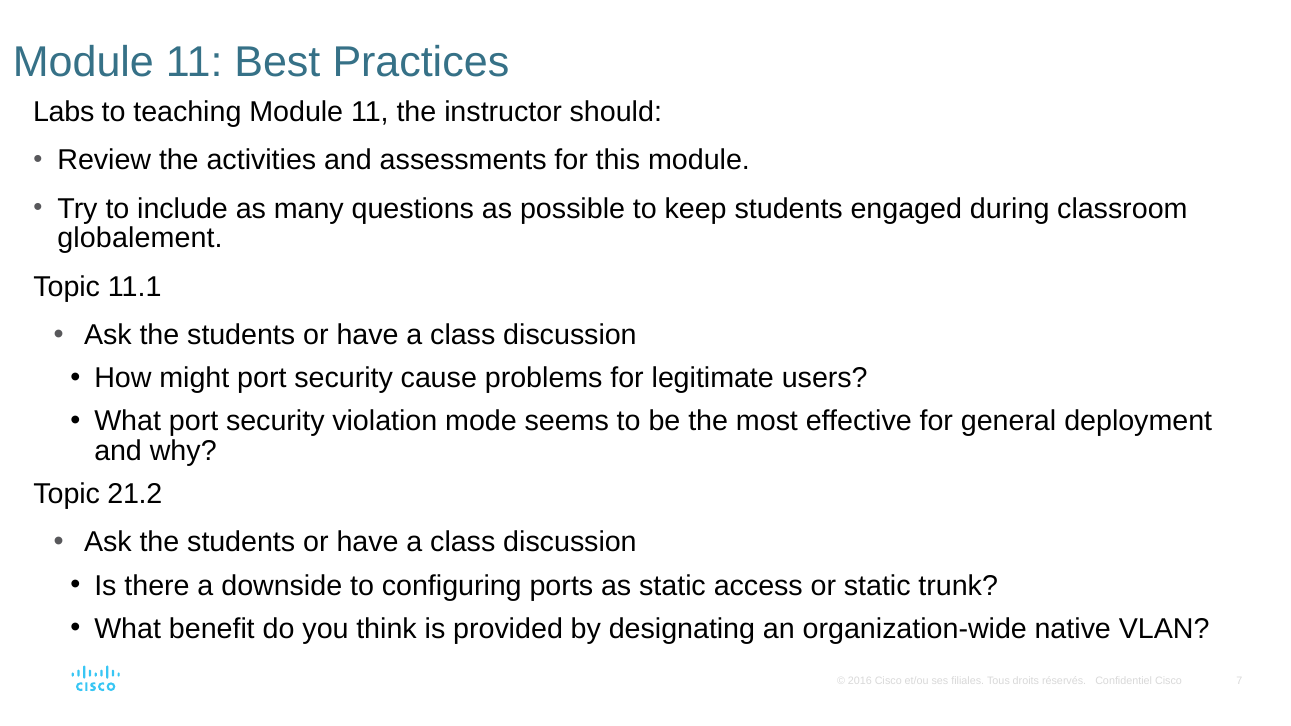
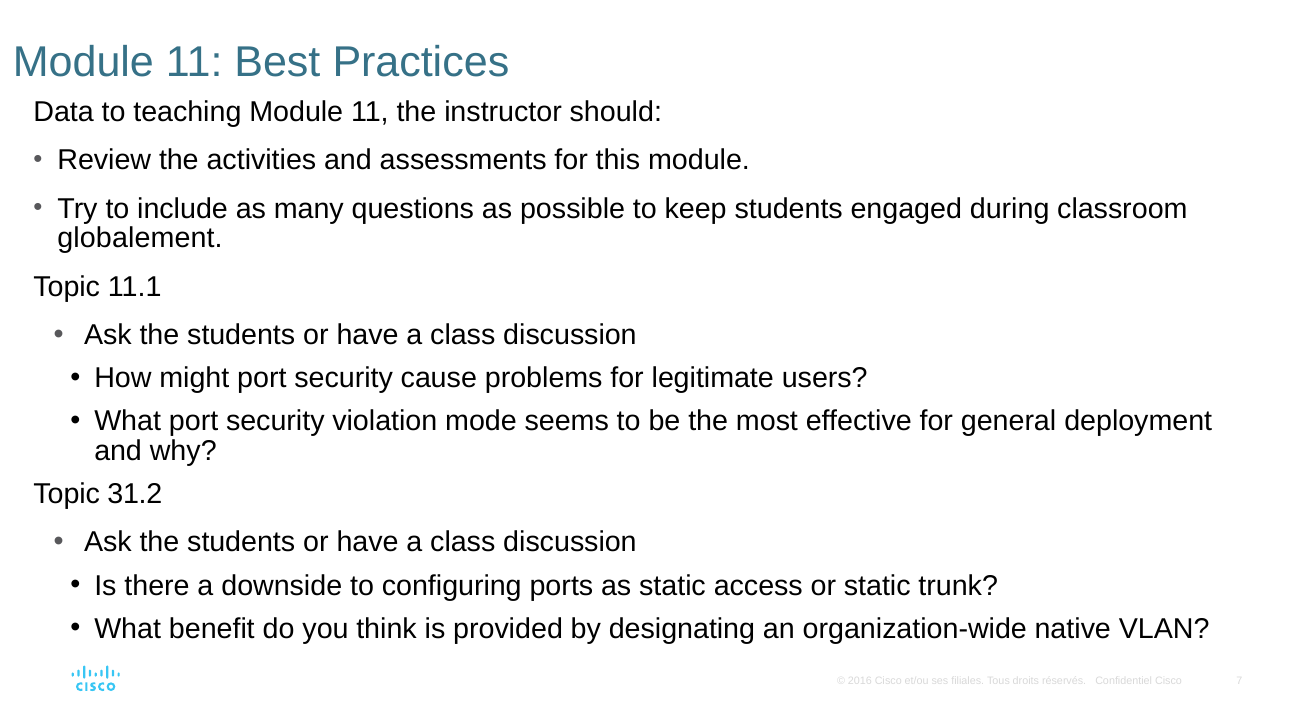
Labs: Labs -> Data (64, 112)
21.2: 21.2 -> 31.2 (135, 494)
